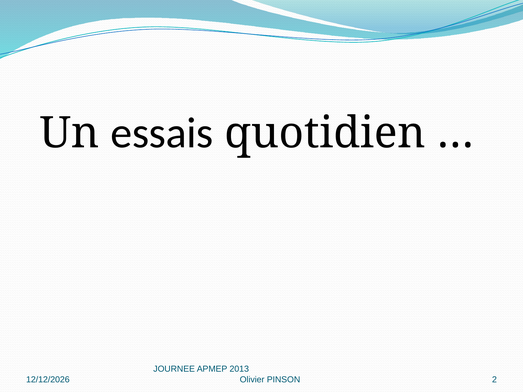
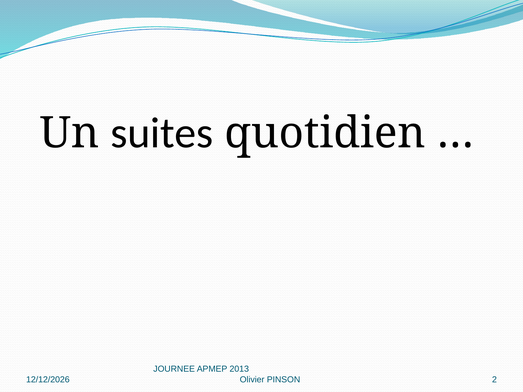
essais: essais -> suites (162, 133)
